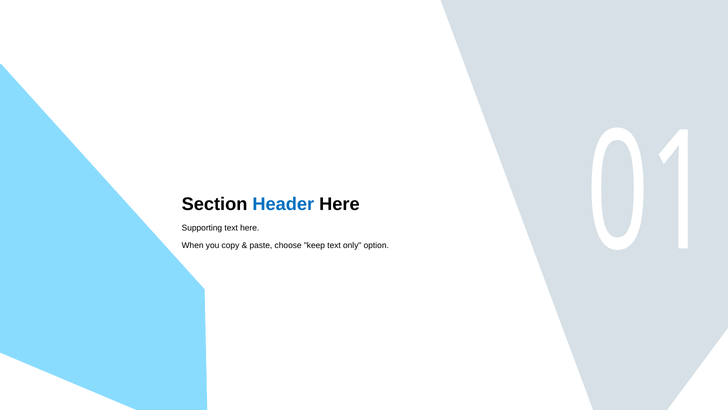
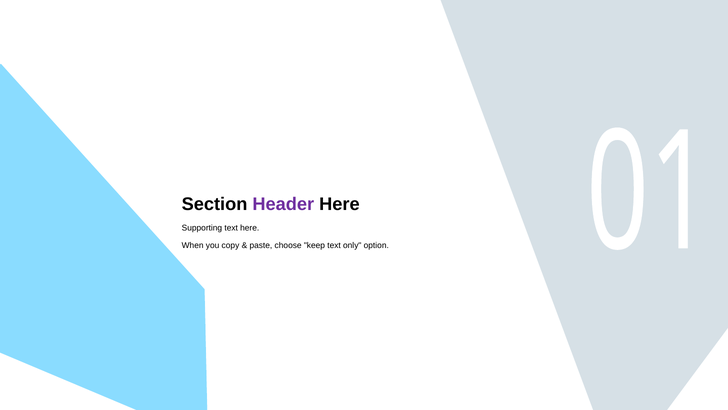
Header colour: blue -> purple (283, 204)
